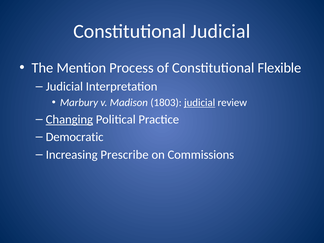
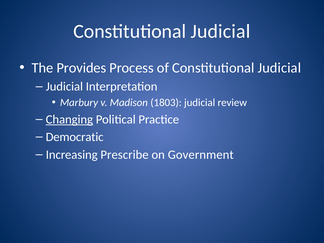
Mention: Mention -> Provides (81, 68)
of Constitutional Flexible: Flexible -> Judicial (279, 68)
judicial underline: present -> none (200, 103)
Commissions: Commissions -> Government (201, 155)
